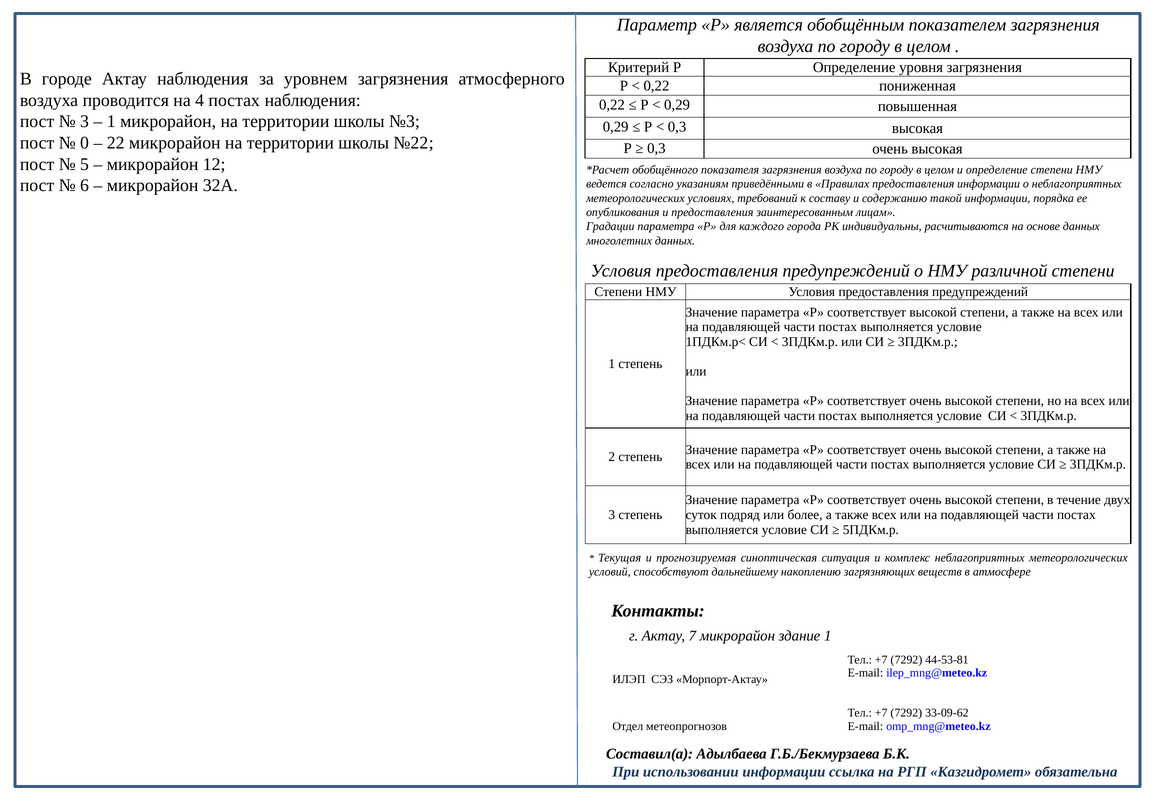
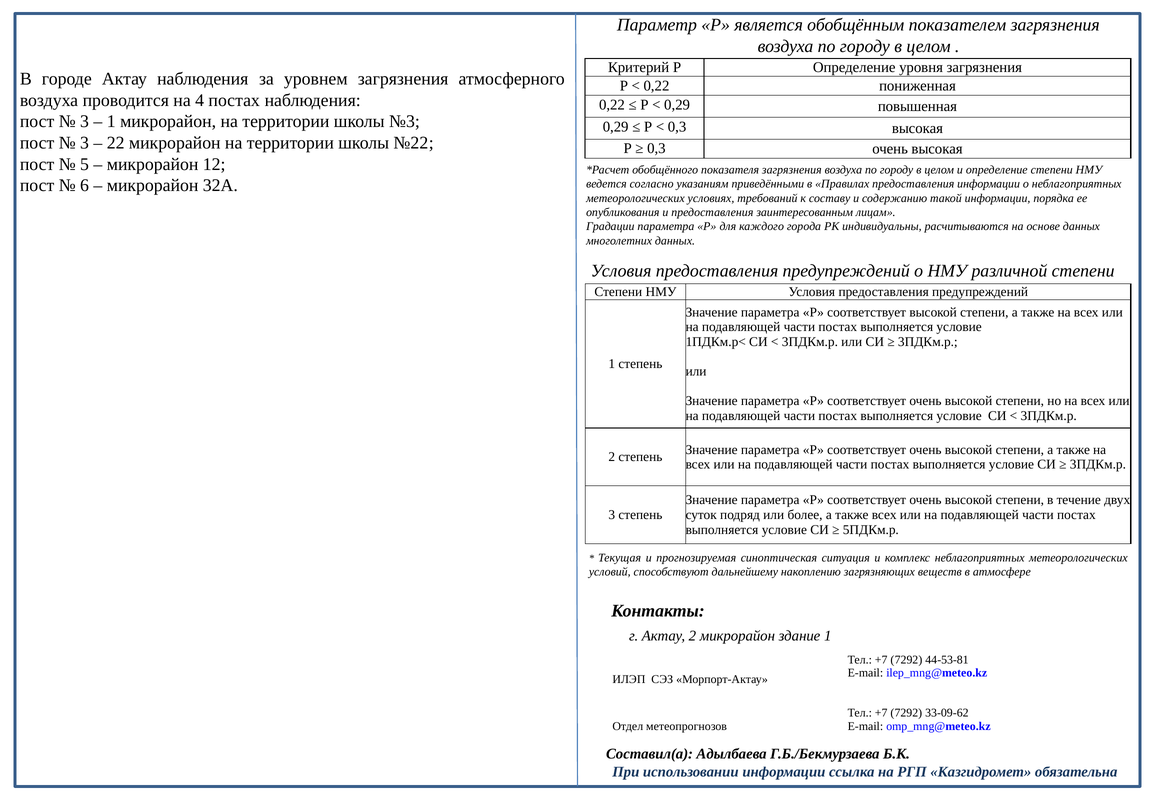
0: 0 -> 3 (84, 143)
Актау 7: 7 -> 2 (692, 635)
